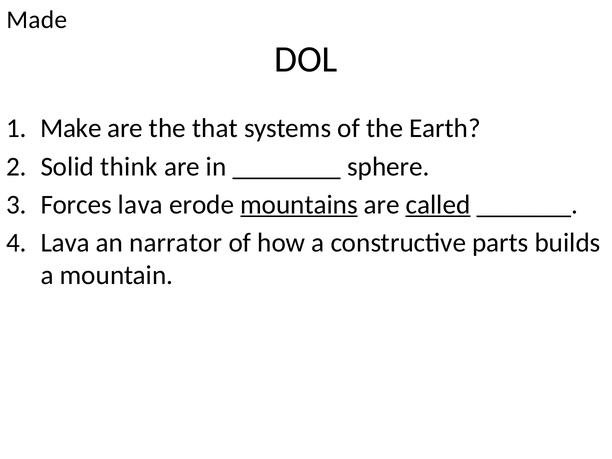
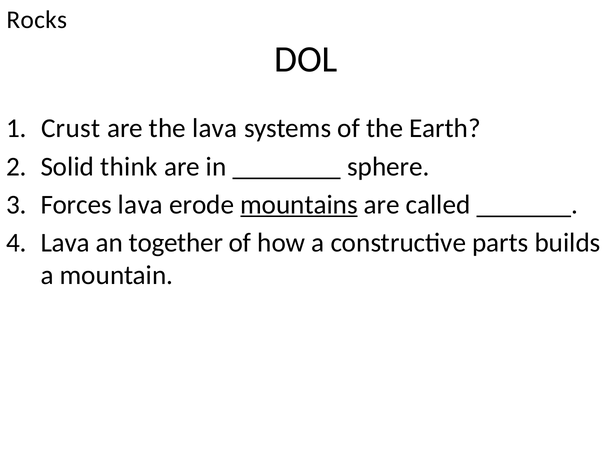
Made: Made -> Rocks (37, 20)
Make: Make -> Crust (71, 128)
the that: that -> lava (215, 128)
called underline: present -> none (438, 205)
narrator: narrator -> together (176, 243)
